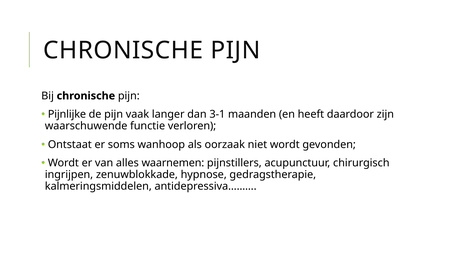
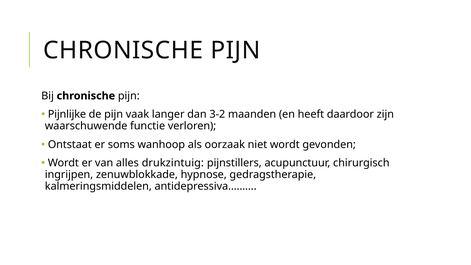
3-1: 3-1 -> 3-2 (217, 114)
waarnemen: waarnemen -> drukzintuig (173, 163)
